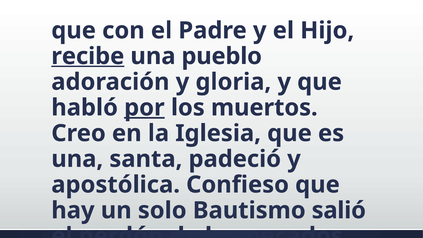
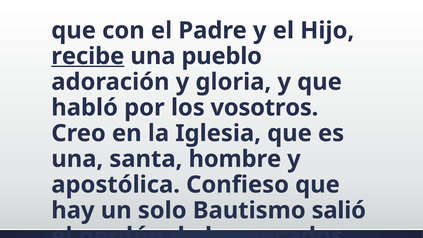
por underline: present -> none (144, 108)
muertos: muertos -> vosotros (264, 108)
padeció: padeció -> hombre (235, 159)
